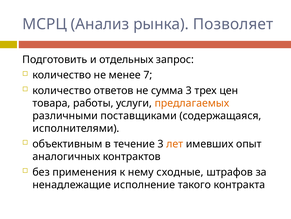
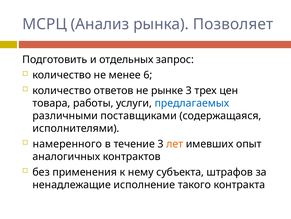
7: 7 -> 6 (148, 75)
сумма: сумма -> рынке (167, 90)
предлагаемых colour: orange -> blue (192, 103)
объективным: объективным -> намеренного (67, 143)
сходные: сходные -> субъекта (180, 172)
